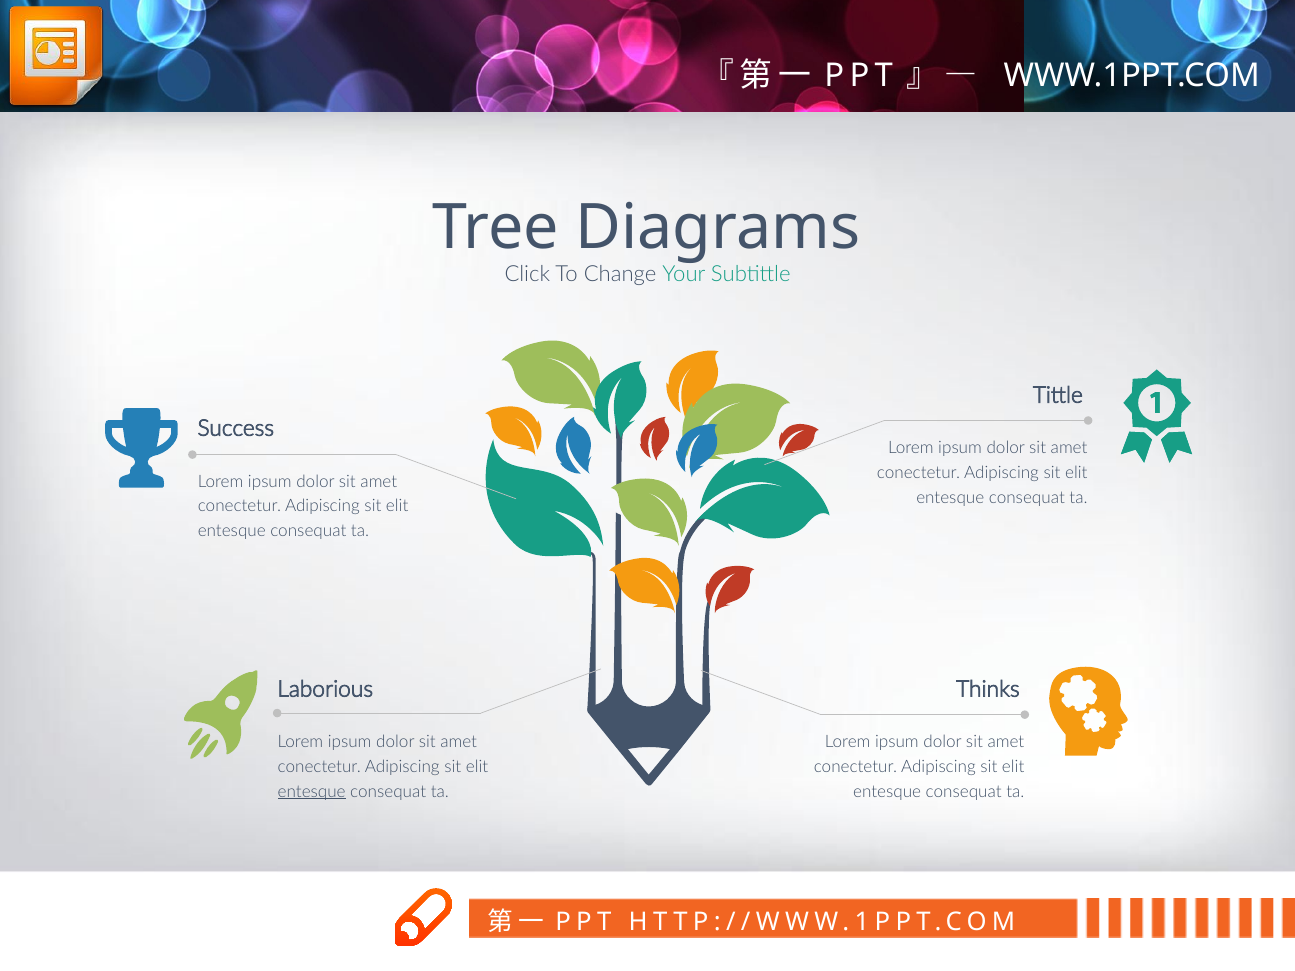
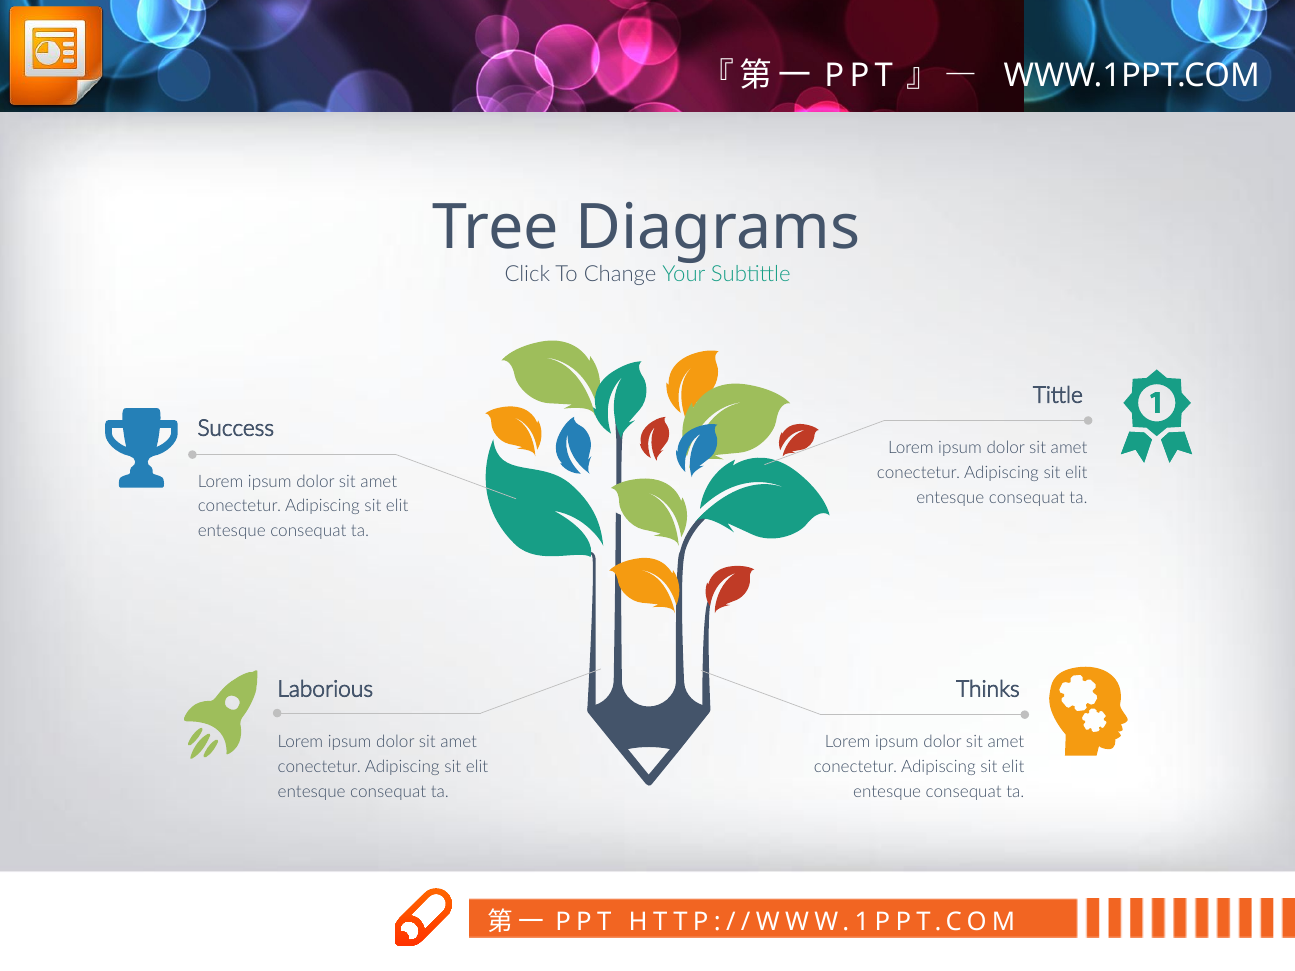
entesque underline: present -> none (312, 792)
